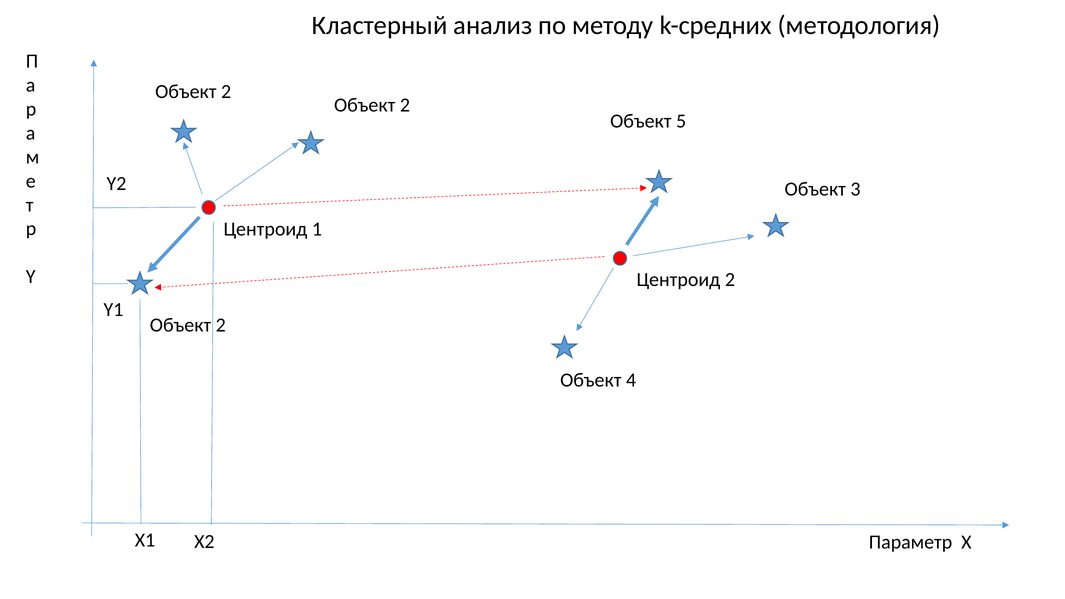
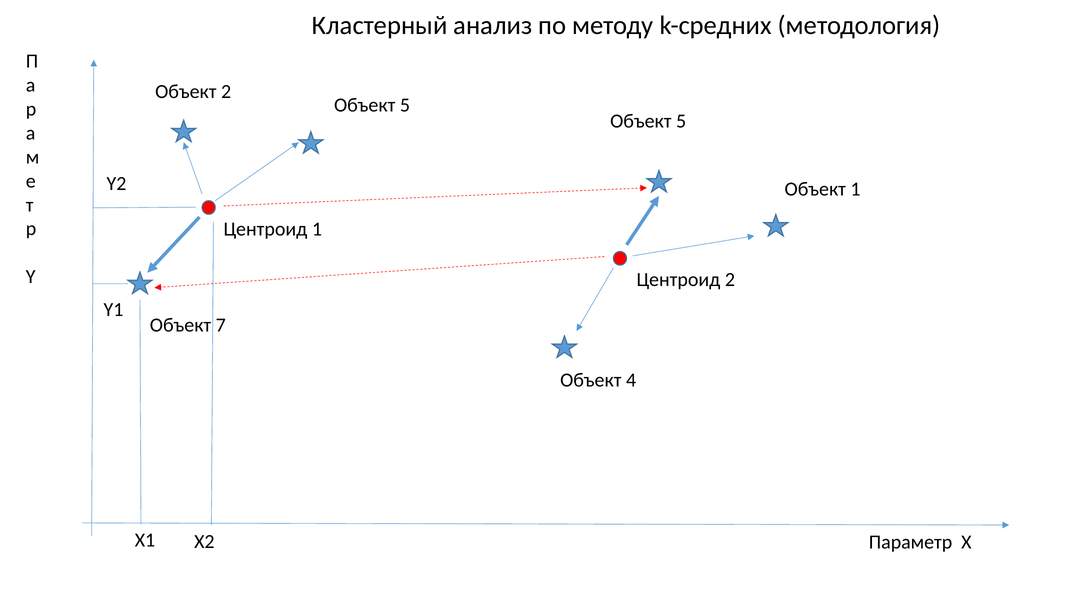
2: 2 -> 5 (405, 105)
Объект 3: 3 -> 1 (856, 189)
2: 2 -> 7 (221, 325)
